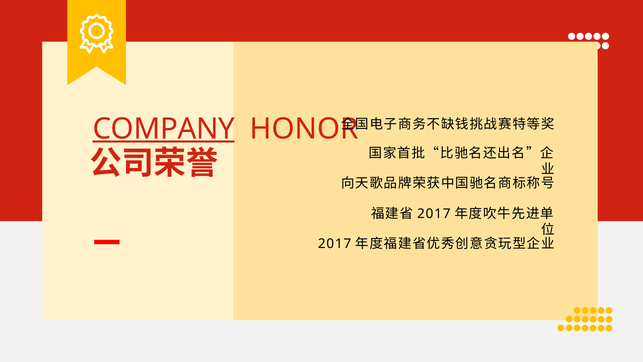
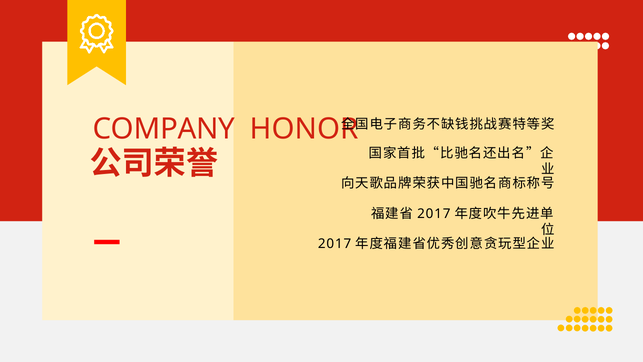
COMPANY underline: present -> none (164, 129)
